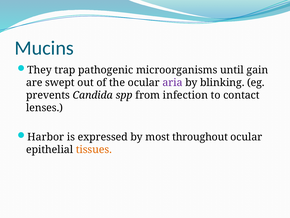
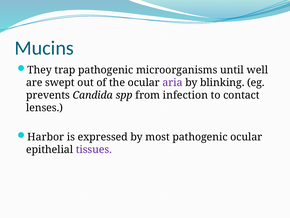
gain: gain -> well (257, 70)
most throughout: throughout -> pathogenic (200, 137)
tissues colour: orange -> purple (94, 149)
